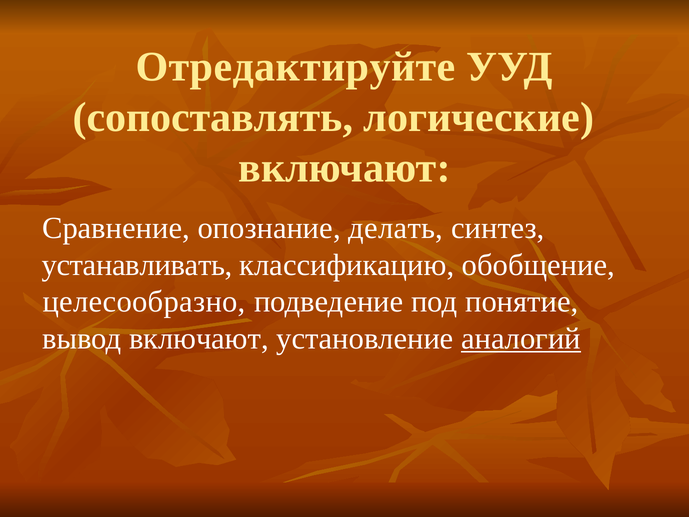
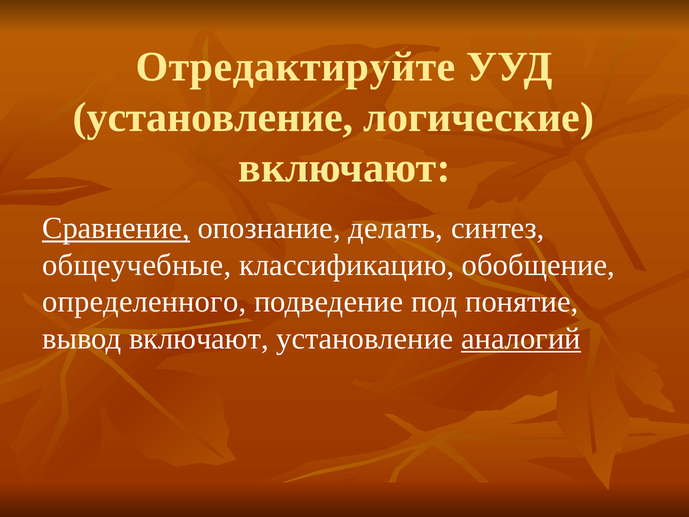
сопоставлять: сопоставлять -> установление (213, 117)
Сравнение underline: none -> present (116, 228)
устанавливать: устанавливать -> общеучебные (137, 265)
целесообразно: целесообразно -> определенного (144, 302)
